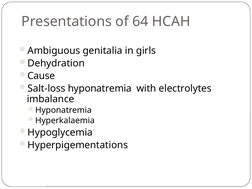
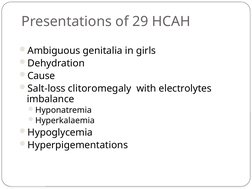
64: 64 -> 29 (140, 22)
Salt-loss hyponatremia: hyponatremia -> clitoromegaly (100, 88)
